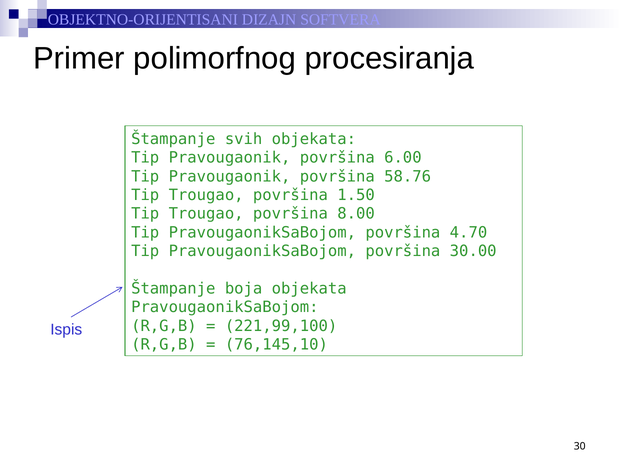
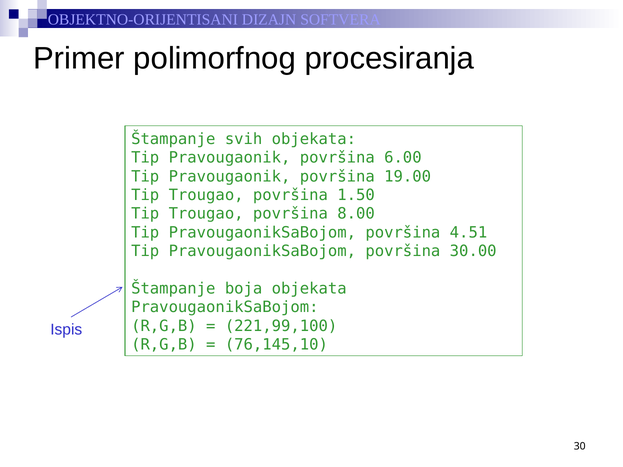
58.76: 58.76 -> 19.00 (408, 177)
4.70: 4.70 -> 4.51 (469, 233)
